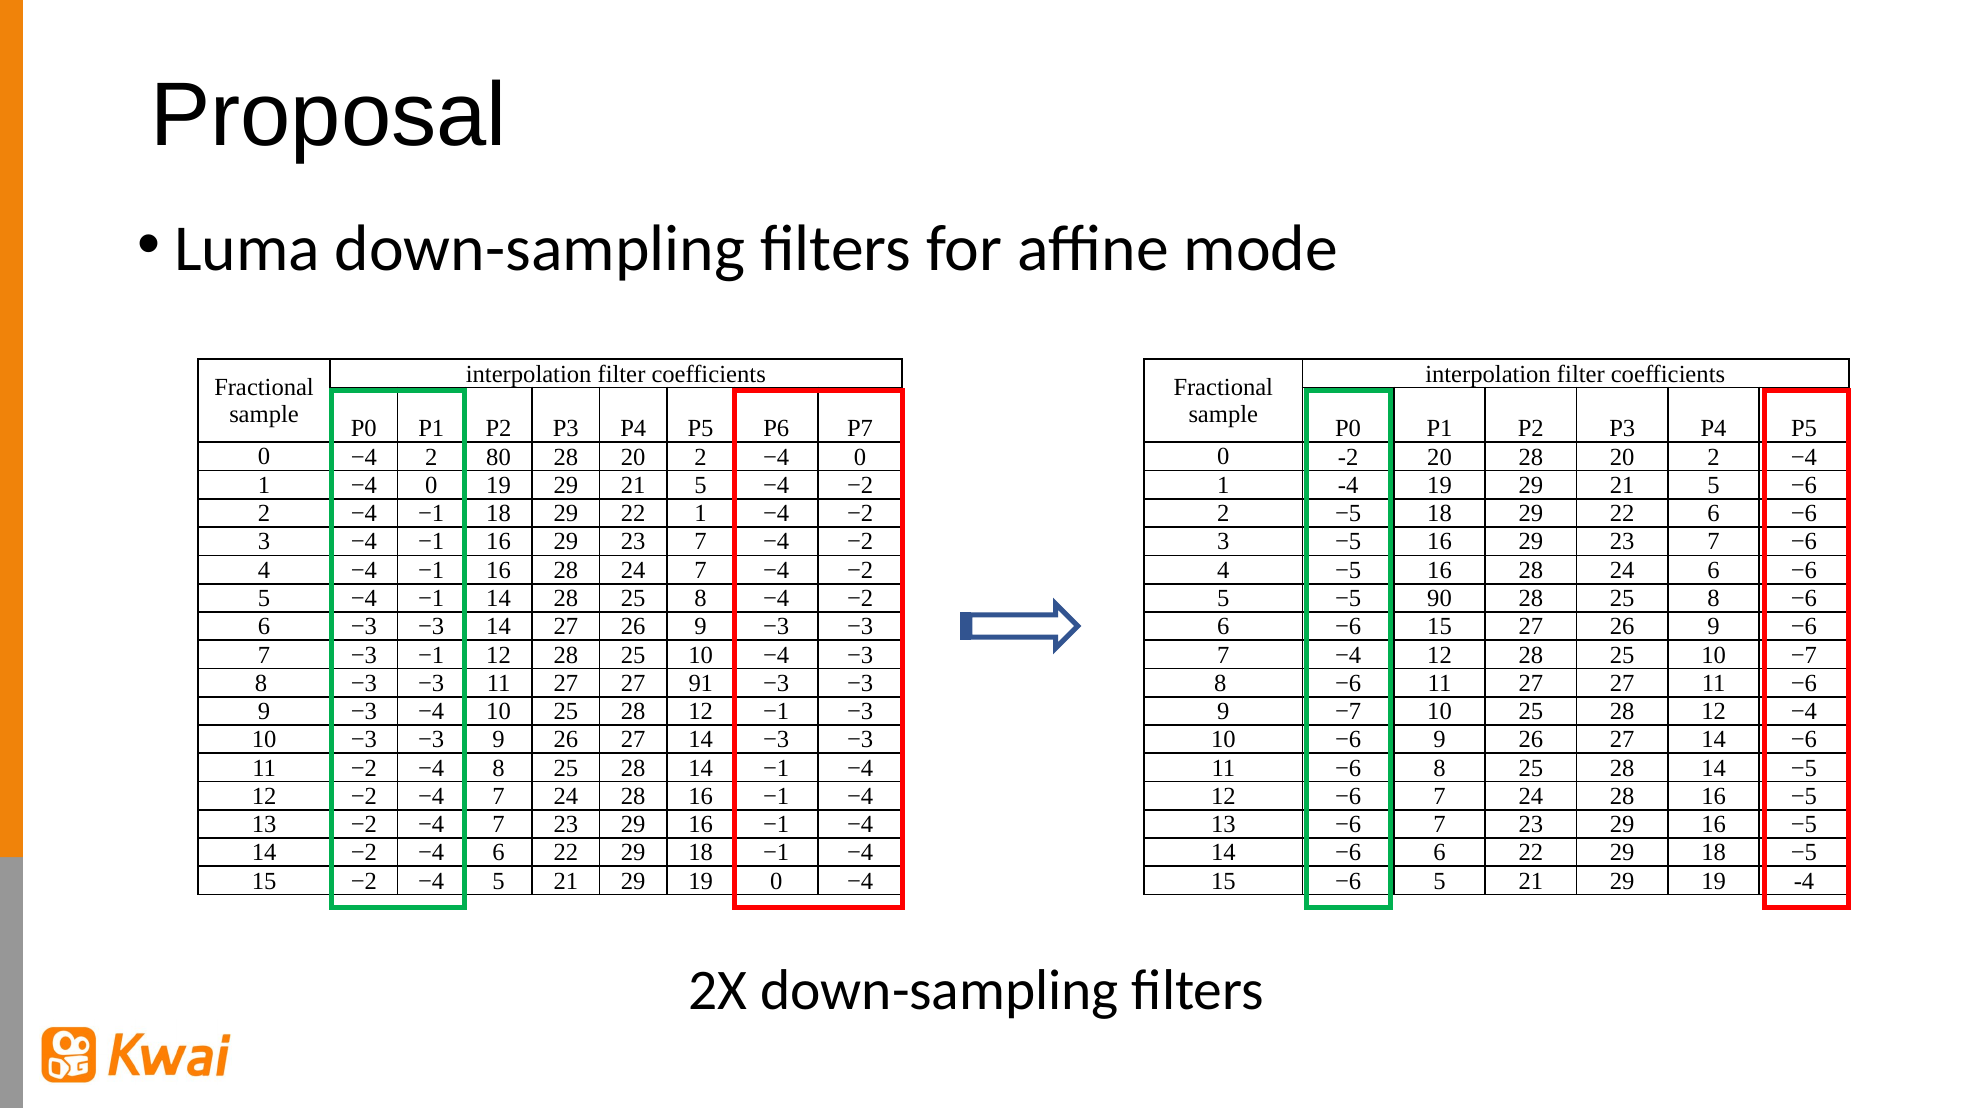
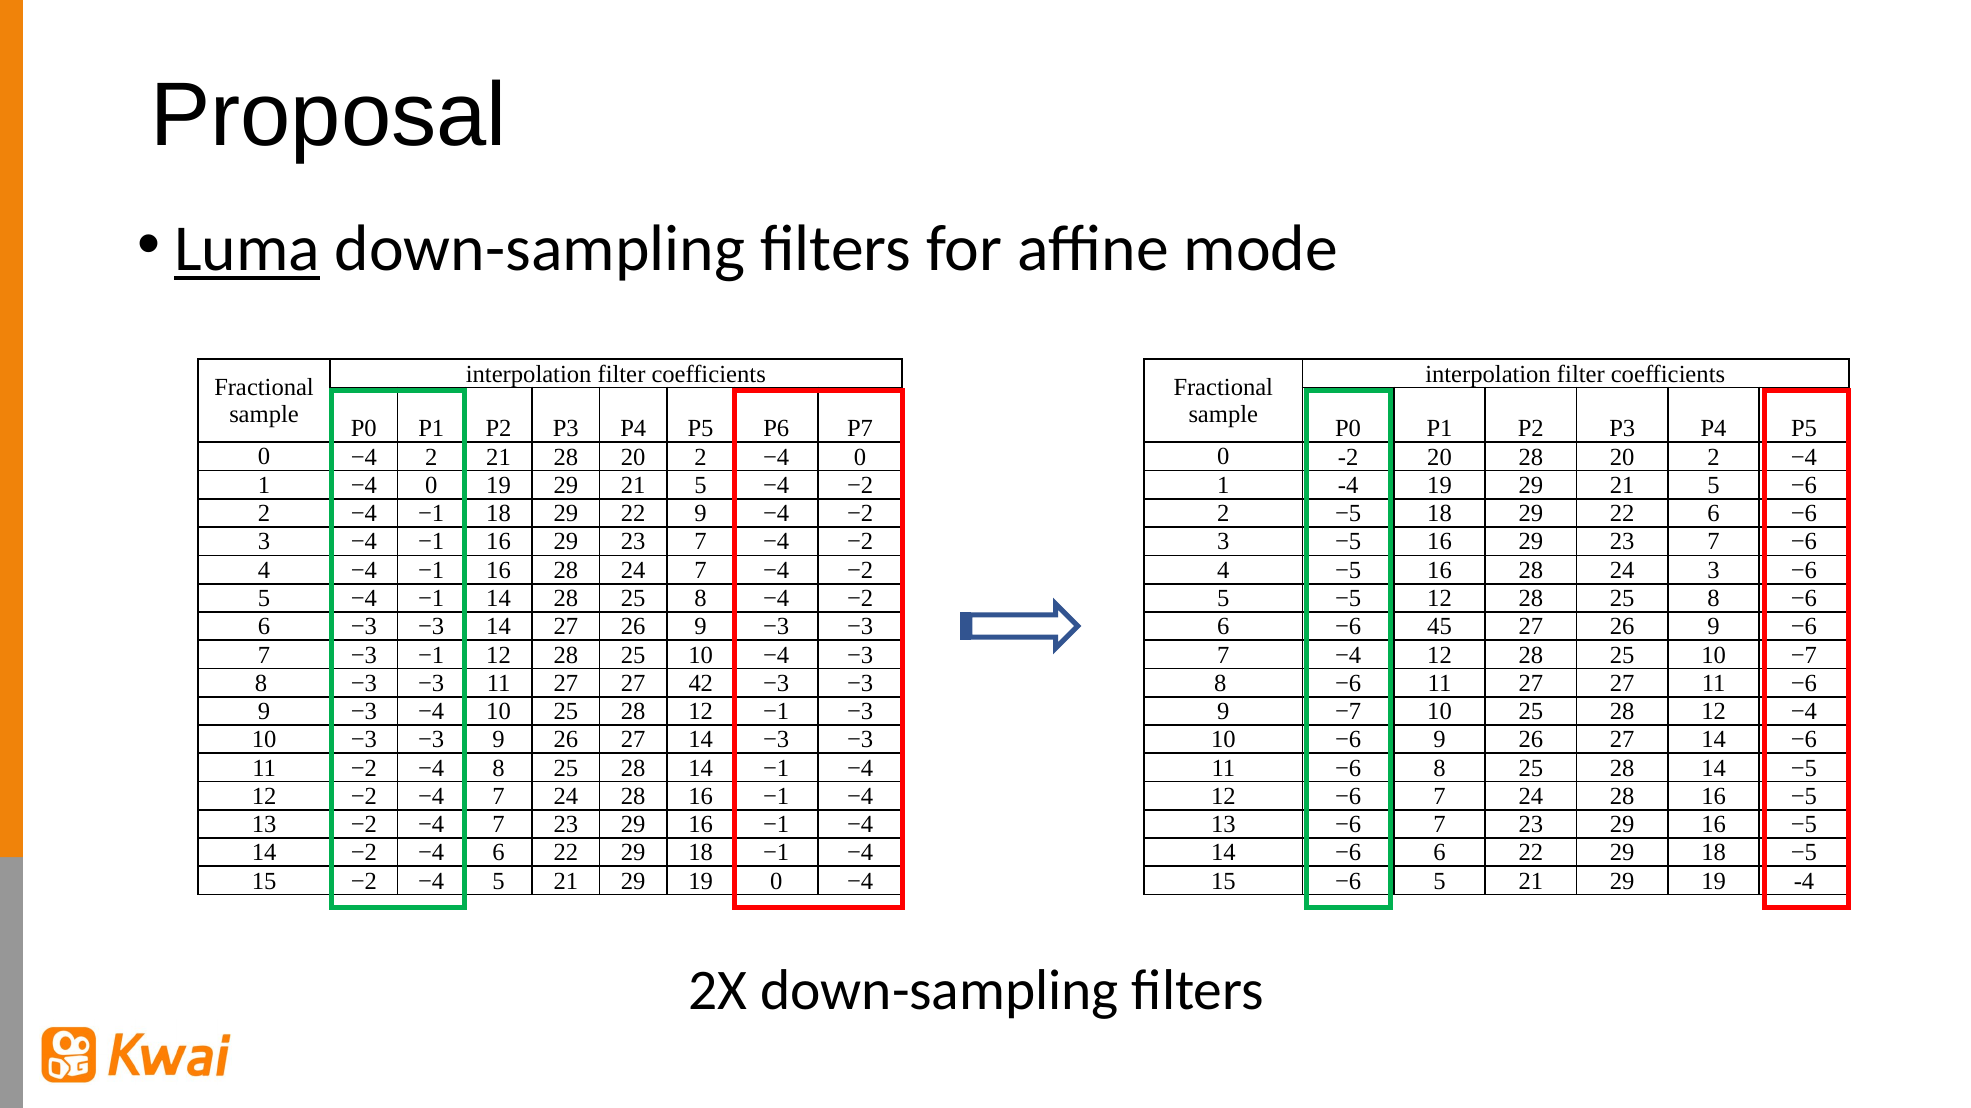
Luma underline: none -> present (247, 249)
2 80: 80 -> 21 (499, 457)
22 1: 1 -> 9 (701, 514)
24 6: 6 -> 3 (1714, 570)
5 −5 90: 90 -> 12 (1440, 599)
−6 15: 15 -> 45 (1440, 627)
91: 91 -> 42 (701, 684)
